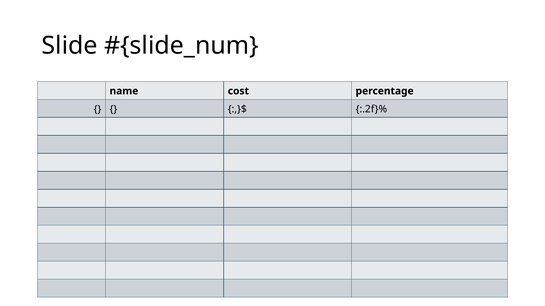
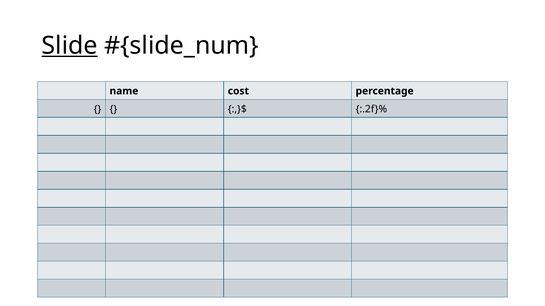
Slide underline: none -> present (70, 46)
